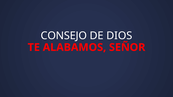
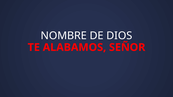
CONSEJO: CONSEJO -> NOMBRE (64, 36)
